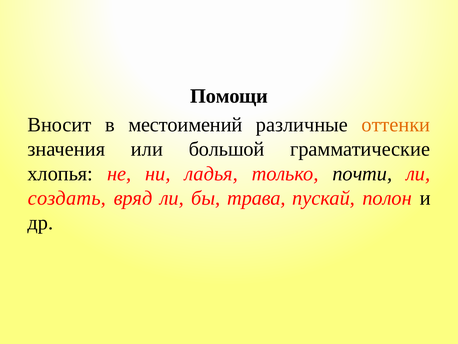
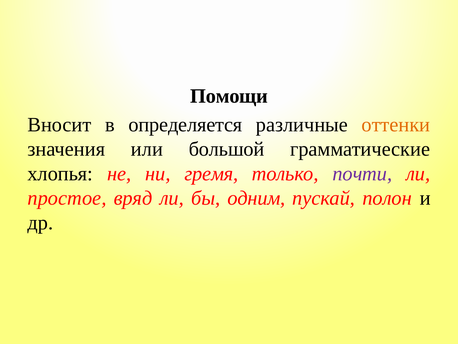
местоимений: местоимений -> определяется (185, 125)
ладья: ладья -> гремя (211, 173)
почти colour: black -> purple (362, 173)
создать: создать -> простое (67, 198)
трава: трава -> одним (256, 198)
